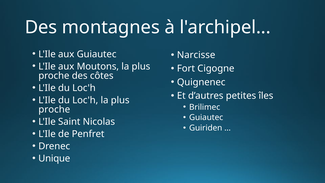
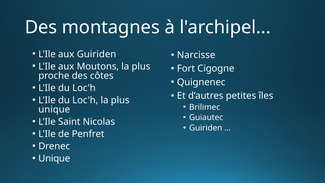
aux Guiautec: Guiautec -> Guiriden (97, 54)
proche: proche -> unique (54, 109)
